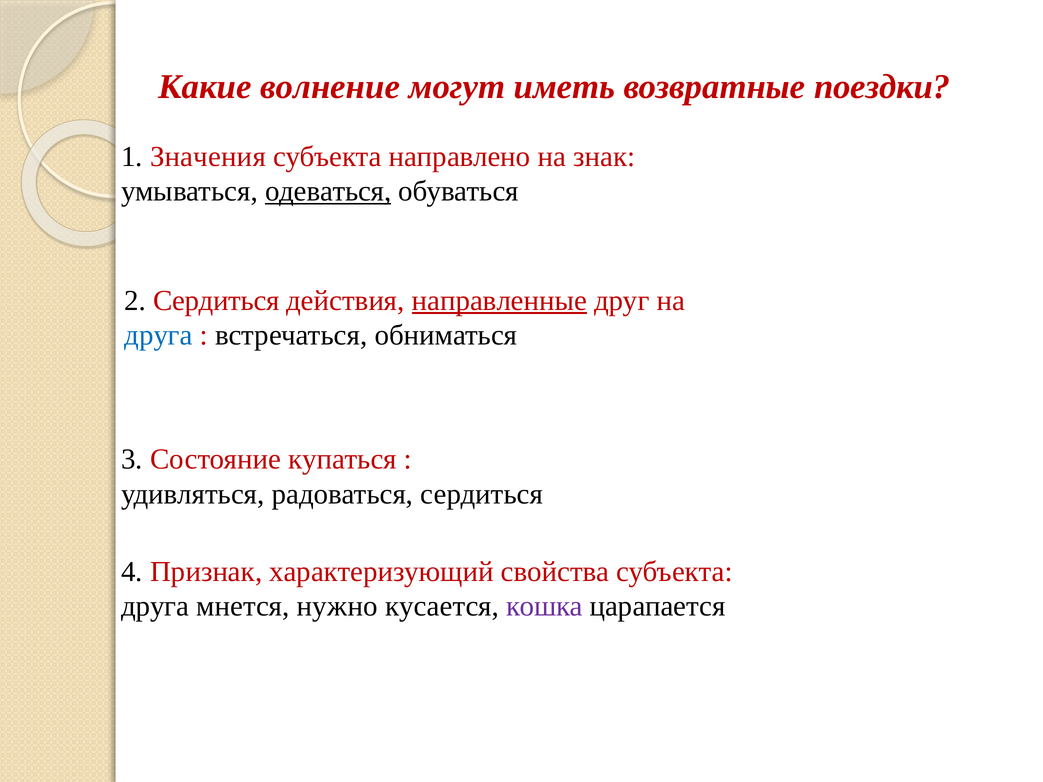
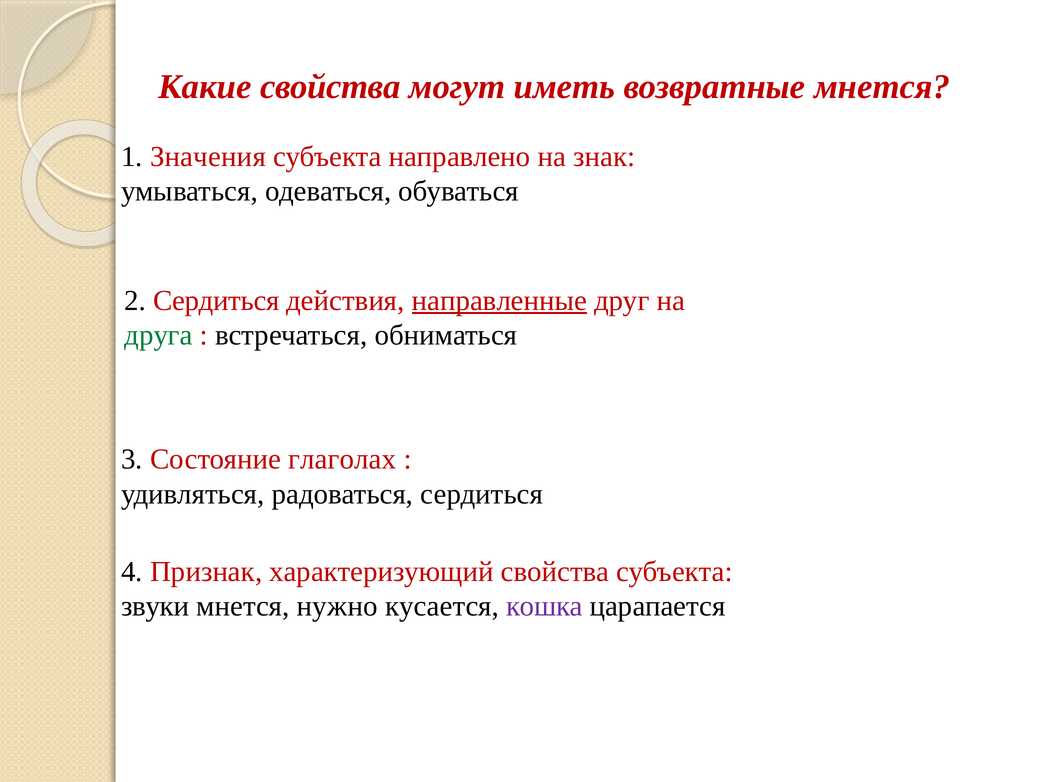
Какие волнение: волнение -> свойства (330, 87)
возвратные поездки: поездки -> мнется (882, 87)
одеваться underline: present -> none (328, 191)
друга colour: blue -> green (159, 335)
купаться: купаться -> глаголах (342, 460)
друга: друга -> звуки (155, 606)
